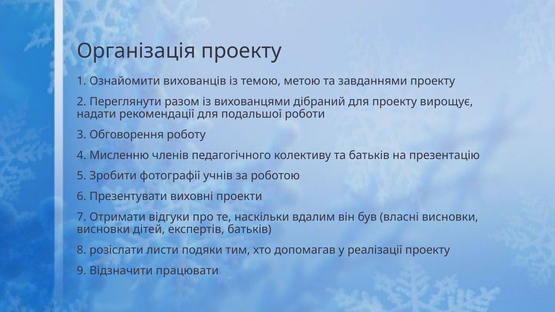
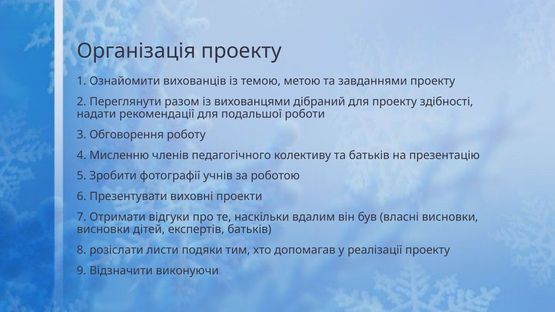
вирощує: вирощує -> здібності (447, 102)
працювати: працювати -> виконуючи (187, 271)
